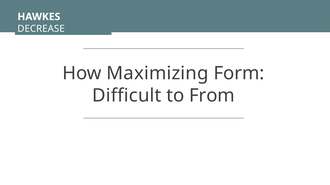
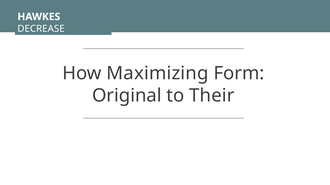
Difficult: Difficult -> Original (127, 96)
From: From -> Their (212, 96)
